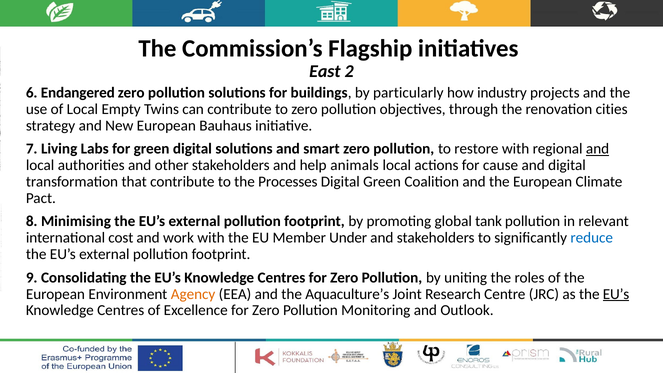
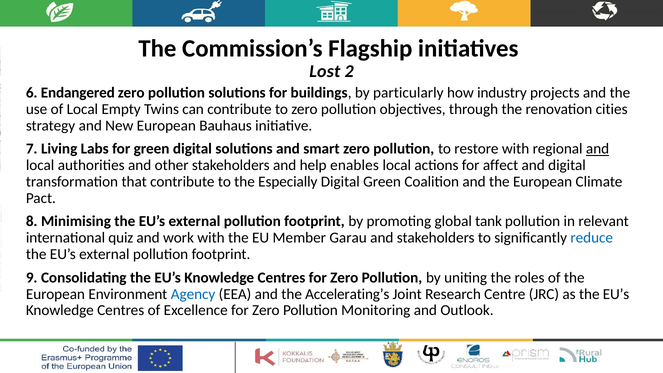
East: East -> Lost (325, 72)
animals: animals -> enables (355, 165)
cause: cause -> affect (501, 165)
Processes: Processes -> Especially (288, 182)
cost: cost -> quiz (121, 238)
Under: Under -> Garau (348, 238)
Agency colour: orange -> blue (193, 294)
Aquaculture’s: Aquaculture’s -> Accelerating’s (347, 294)
EU’s underline: present -> none (616, 294)
